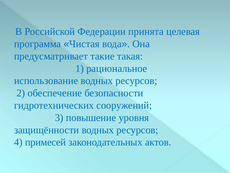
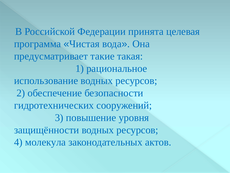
примесей: примесей -> молекула (45, 142)
